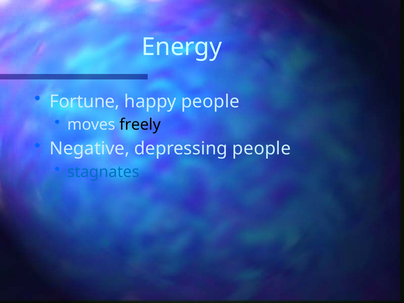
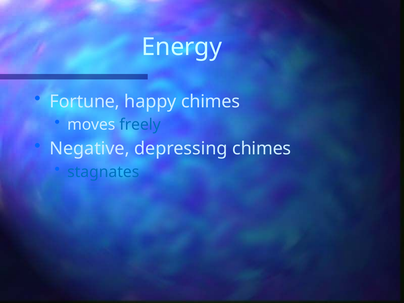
happy people: people -> chimes (211, 102)
freely colour: black -> blue (140, 125)
depressing people: people -> chimes (262, 149)
